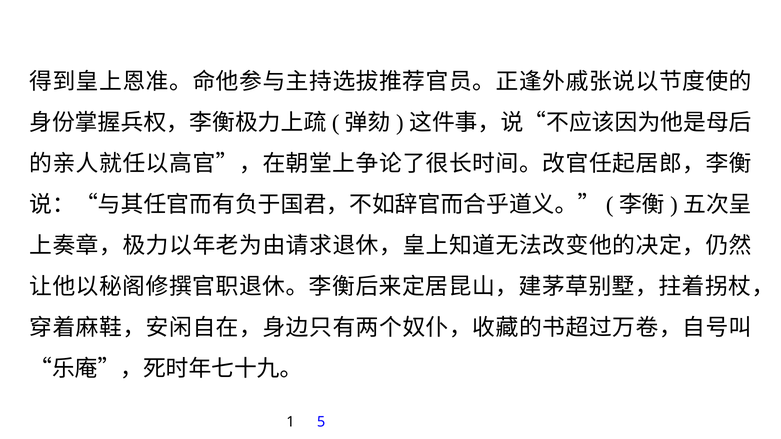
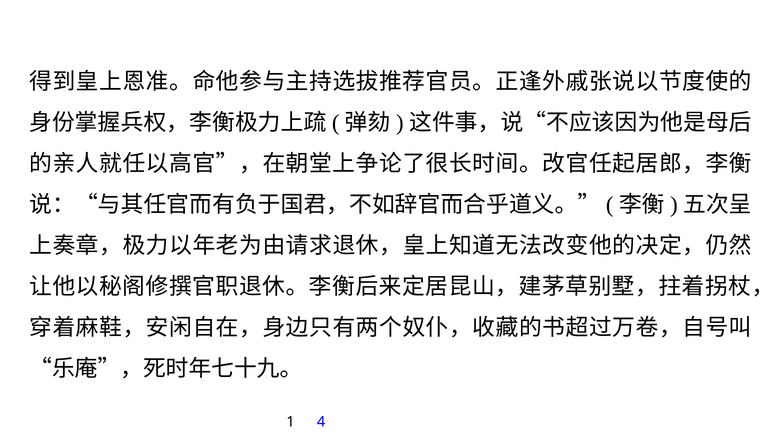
5: 5 -> 4 (321, 422)
